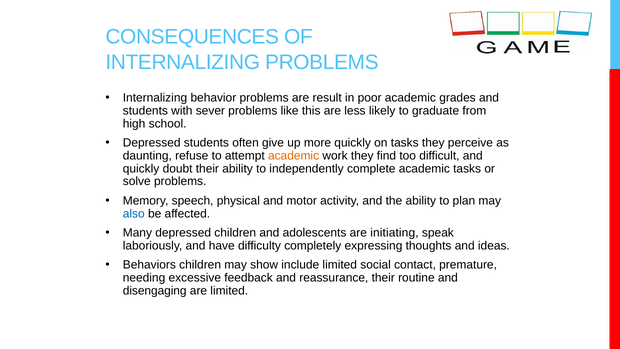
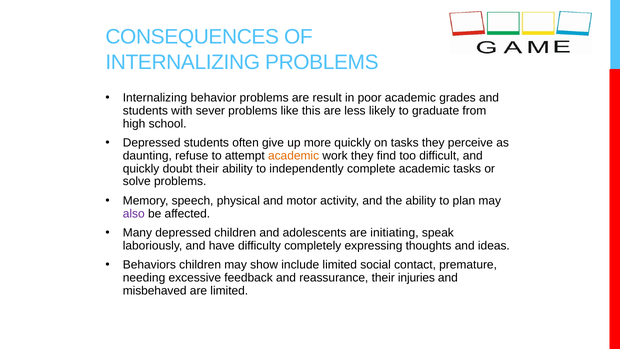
also colour: blue -> purple (134, 213)
routine: routine -> injuries (416, 278)
disengaging: disengaging -> misbehaved (155, 290)
